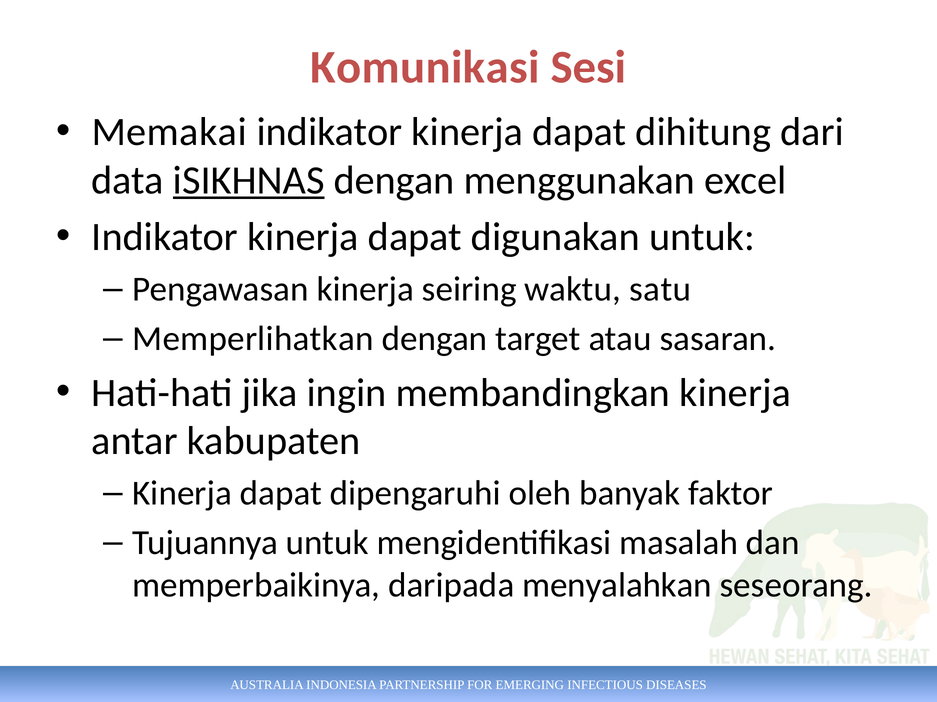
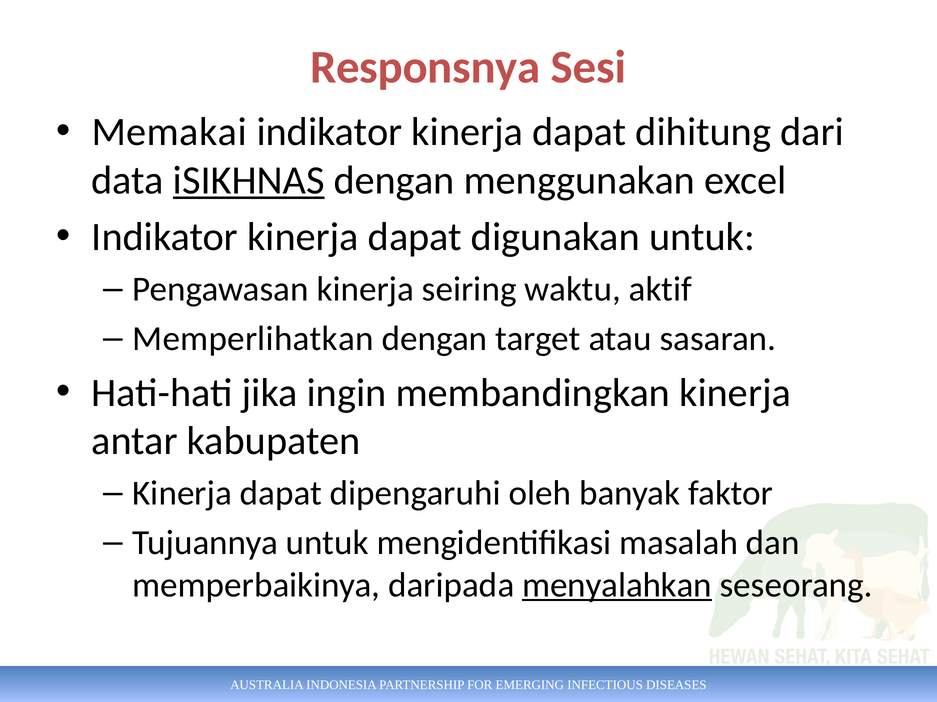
Komunikasi: Komunikasi -> Responsnya (425, 68)
satu: satu -> aktif (660, 290)
menyalahkan underline: none -> present (617, 586)
